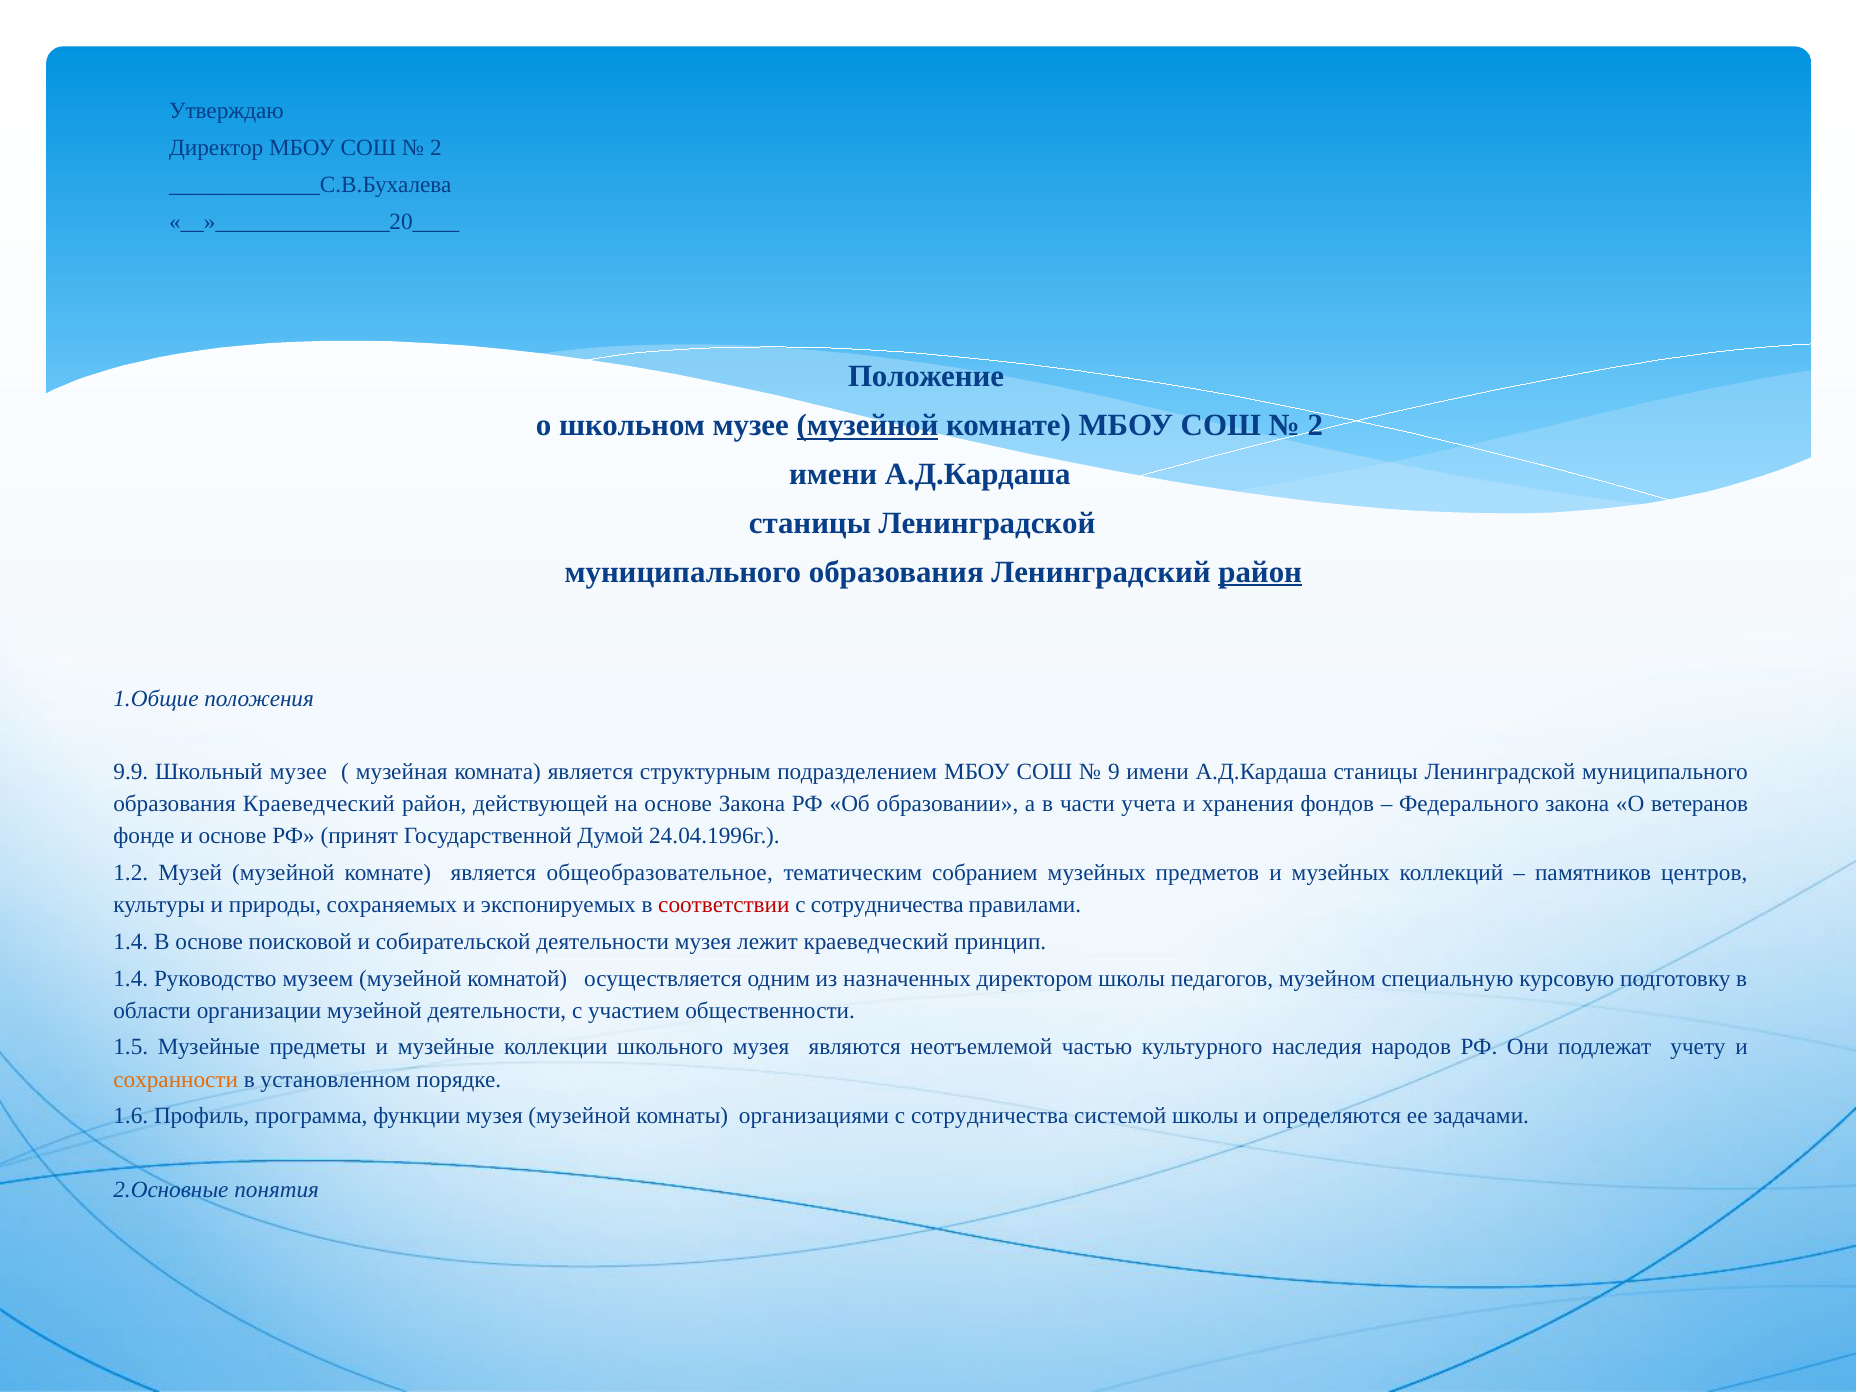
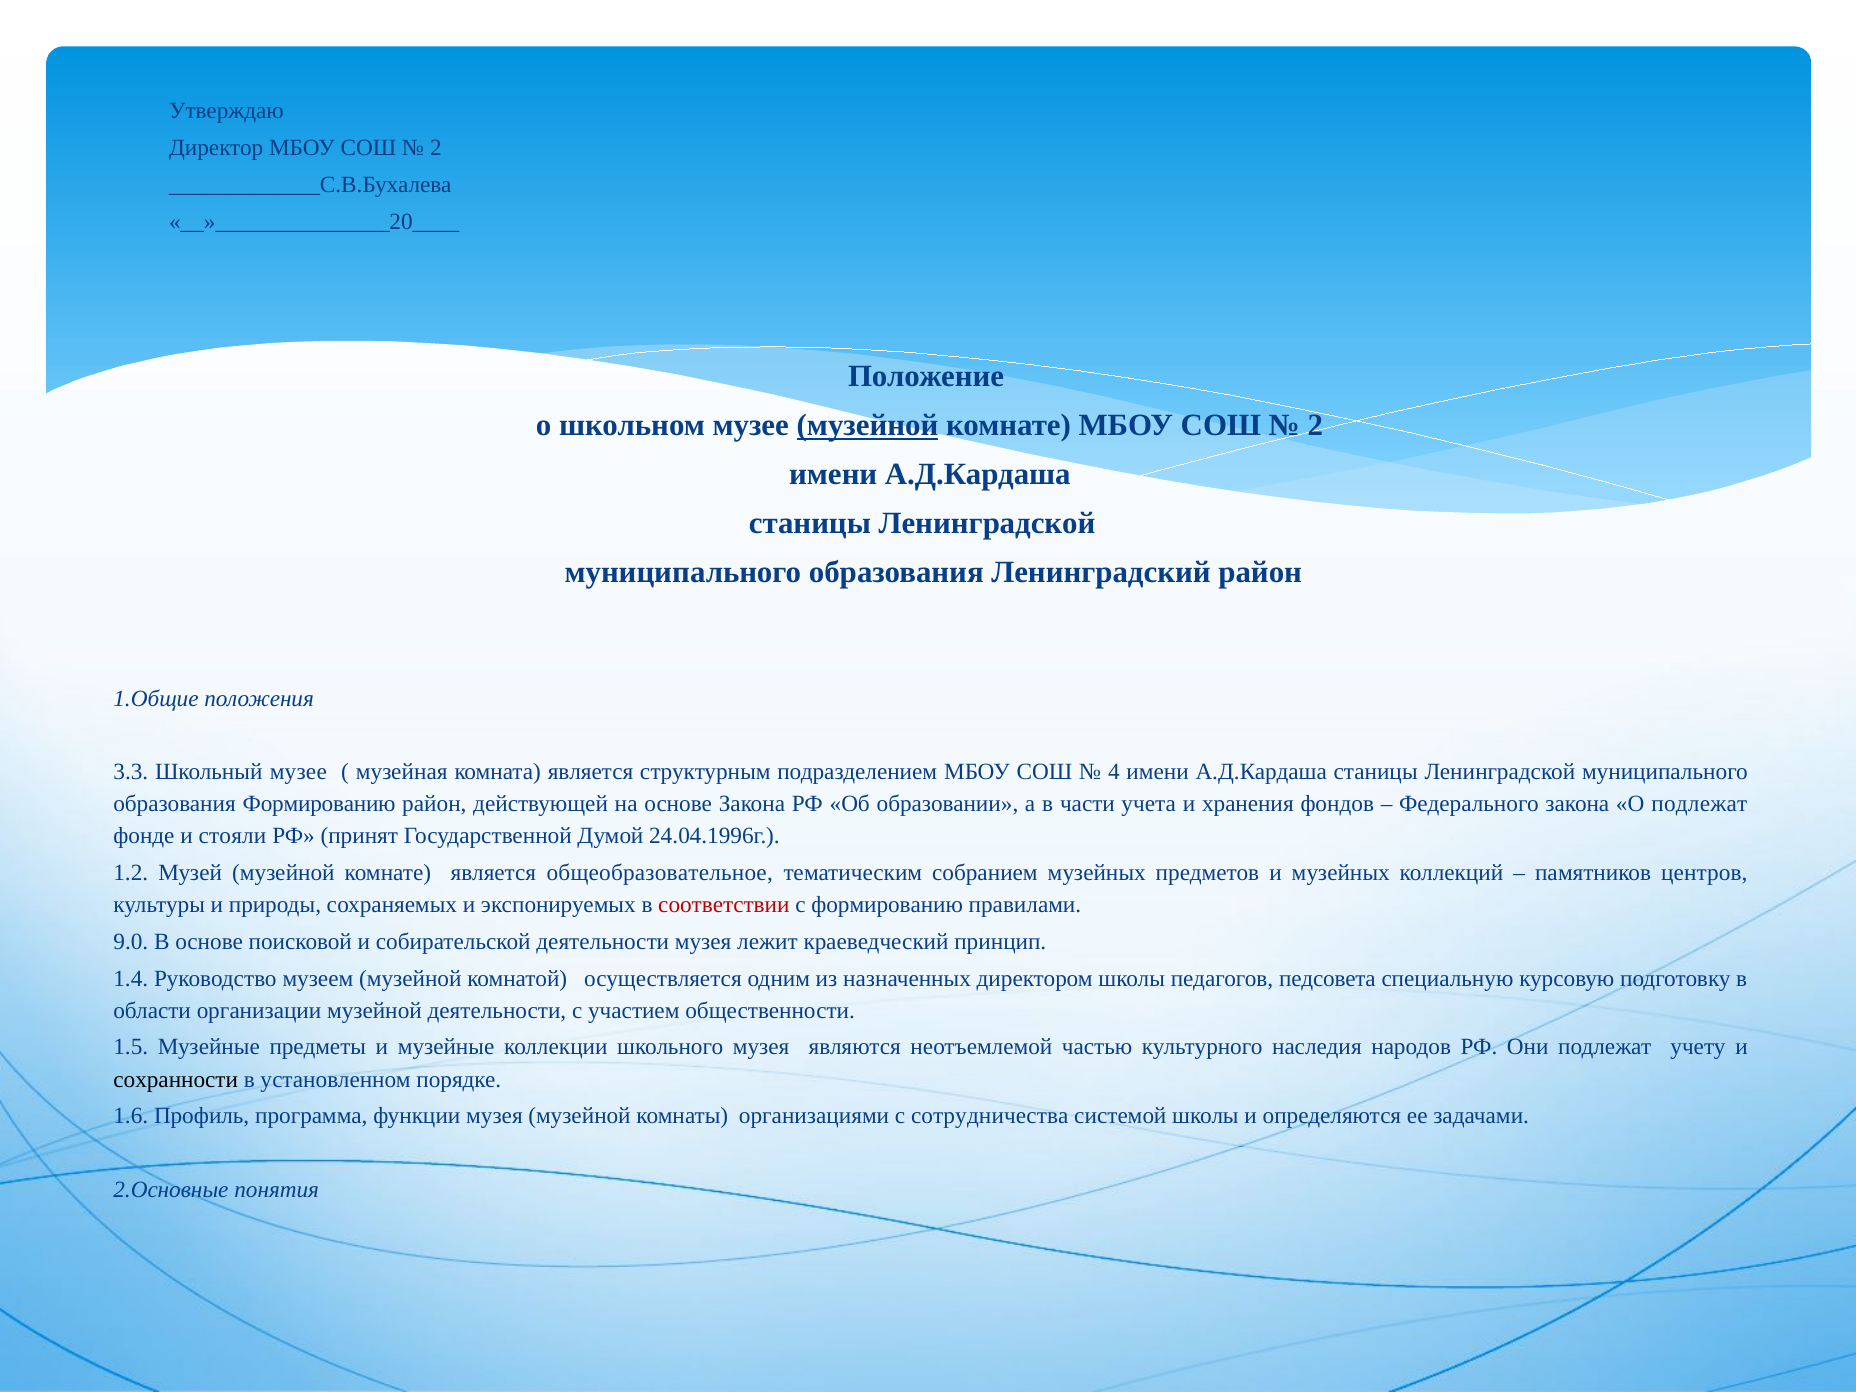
район underline: present -> none (1260, 572)
9.9: 9.9 -> 3.3 (131, 772)
9: 9 -> 4 (1114, 772)
образования Краеведческий: Краеведческий -> Формированию (319, 804)
О ветеранов: ветеранов -> подлежат (1699, 804)
и основе: основе -> стояли (232, 836)
сотрудничества: сотрудничества -> формированию (887, 905)
1.4: 1.4 -> 9.0 (131, 942)
музейном: музейном -> педсовета (1327, 978)
сохранности colour: orange -> black (176, 1079)
